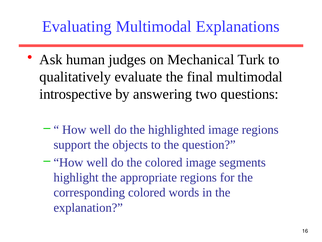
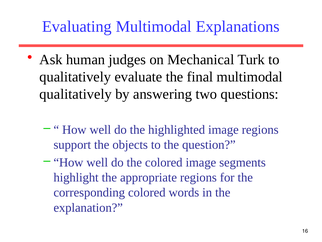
introspective: introspective -> qualitatively (76, 94)
